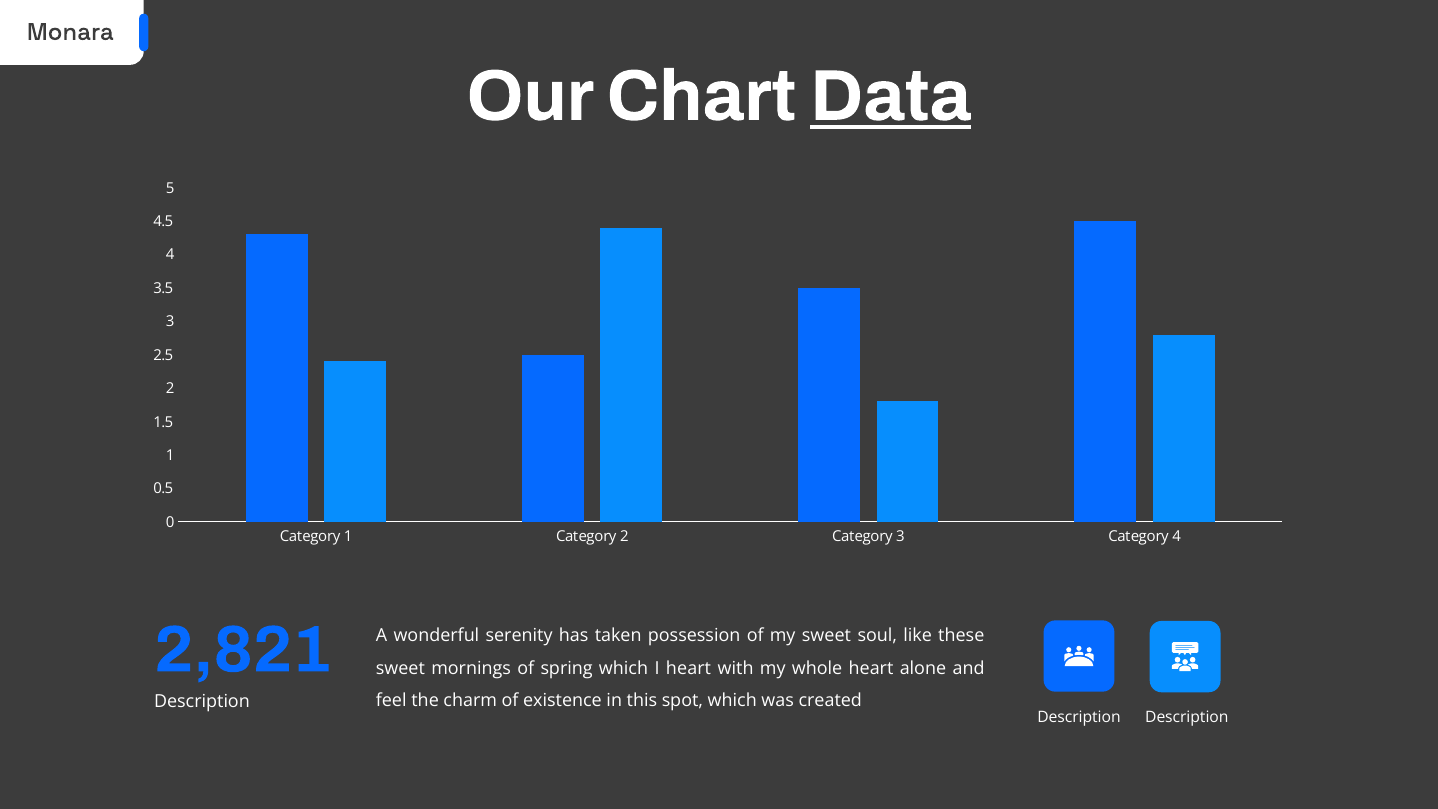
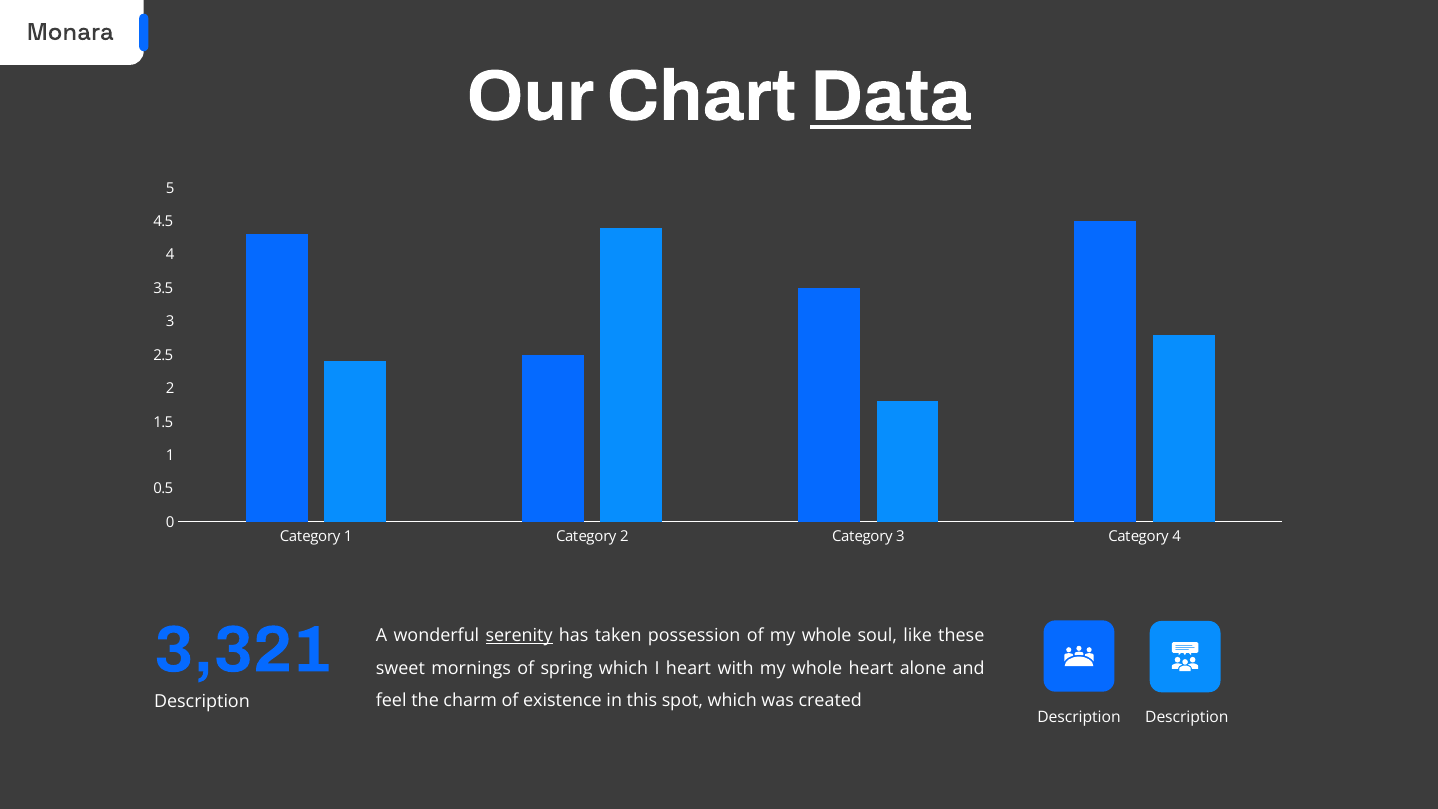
serenity underline: none -> present (519, 636)
of my sweet: sweet -> whole (827, 636)
2,821: 2,821 -> 3,321 (243, 650)
